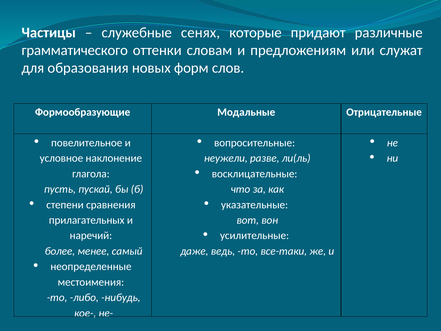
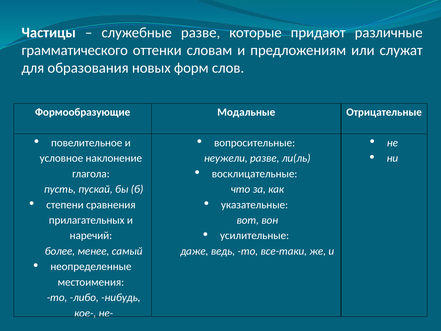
служебные сенях: сенях -> разве (201, 33)
